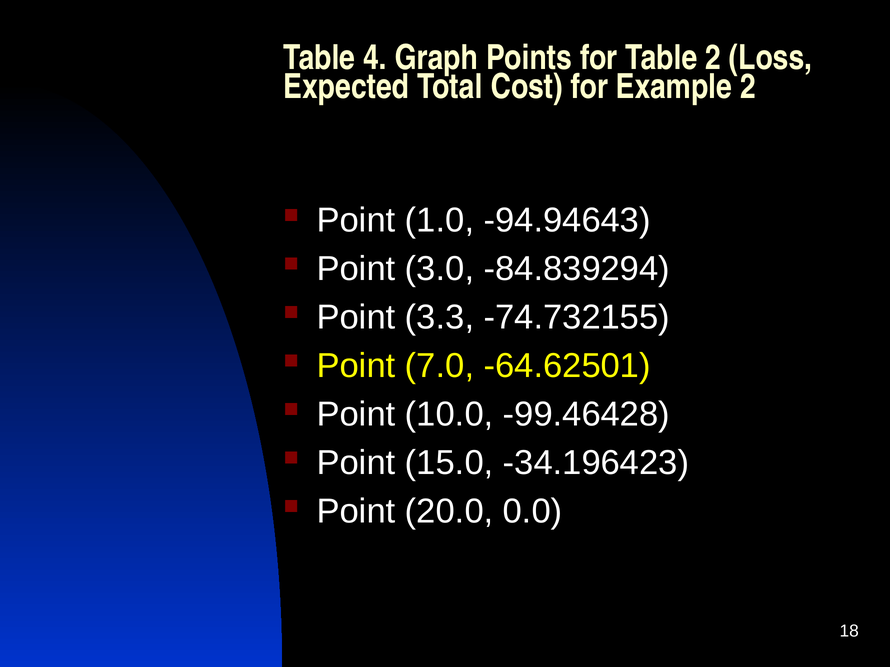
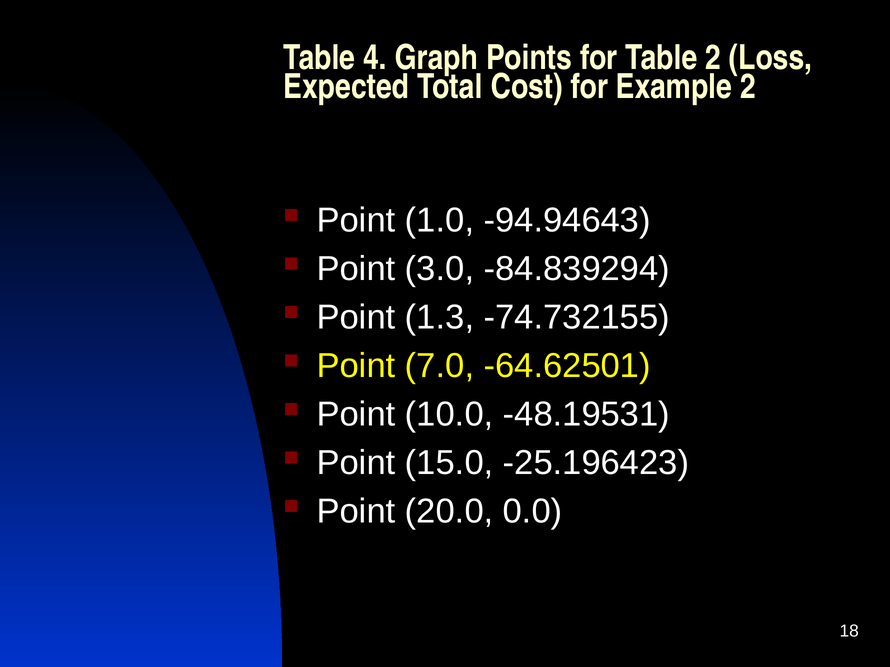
3.3: 3.3 -> 1.3 (440, 317)
-99.46428: -99.46428 -> -48.19531 (586, 414)
-34.196423: -34.196423 -> -25.196423 (596, 463)
